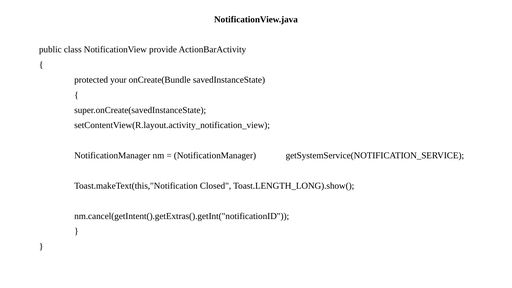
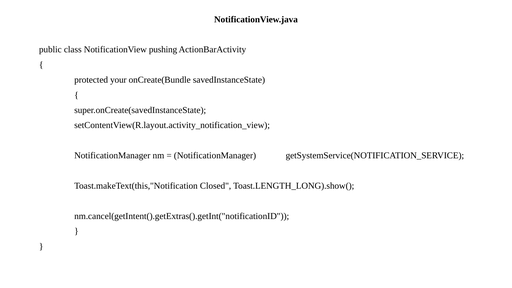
provide: provide -> pushing (163, 50)
